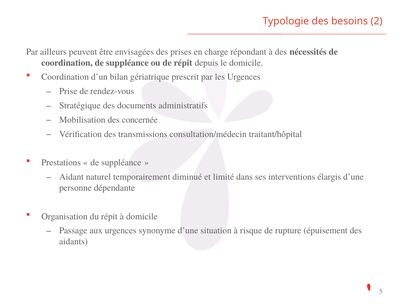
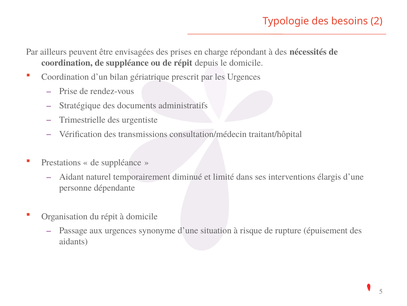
Mobilisation: Mobilisation -> Trimestrielle (82, 120)
concernée: concernée -> urgentiste (140, 120)
